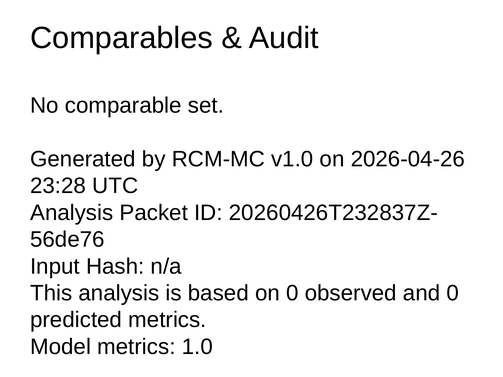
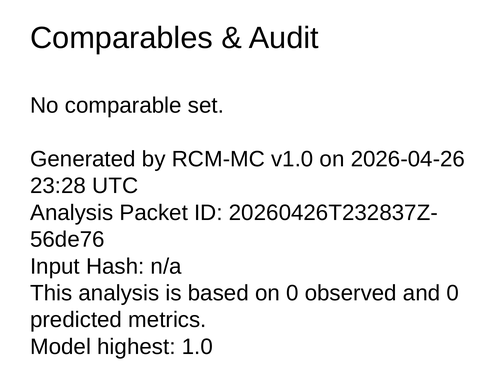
Model metrics: metrics -> highest (136, 347)
